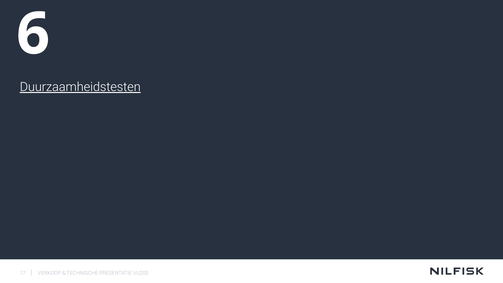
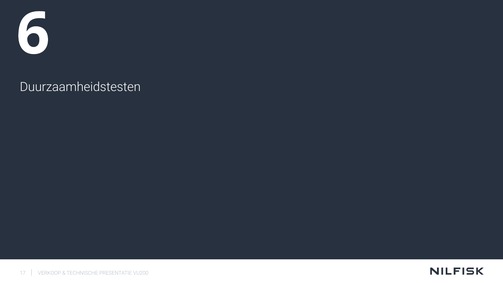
Duurzaamheidstesten underline: present -> none (80, 87)
